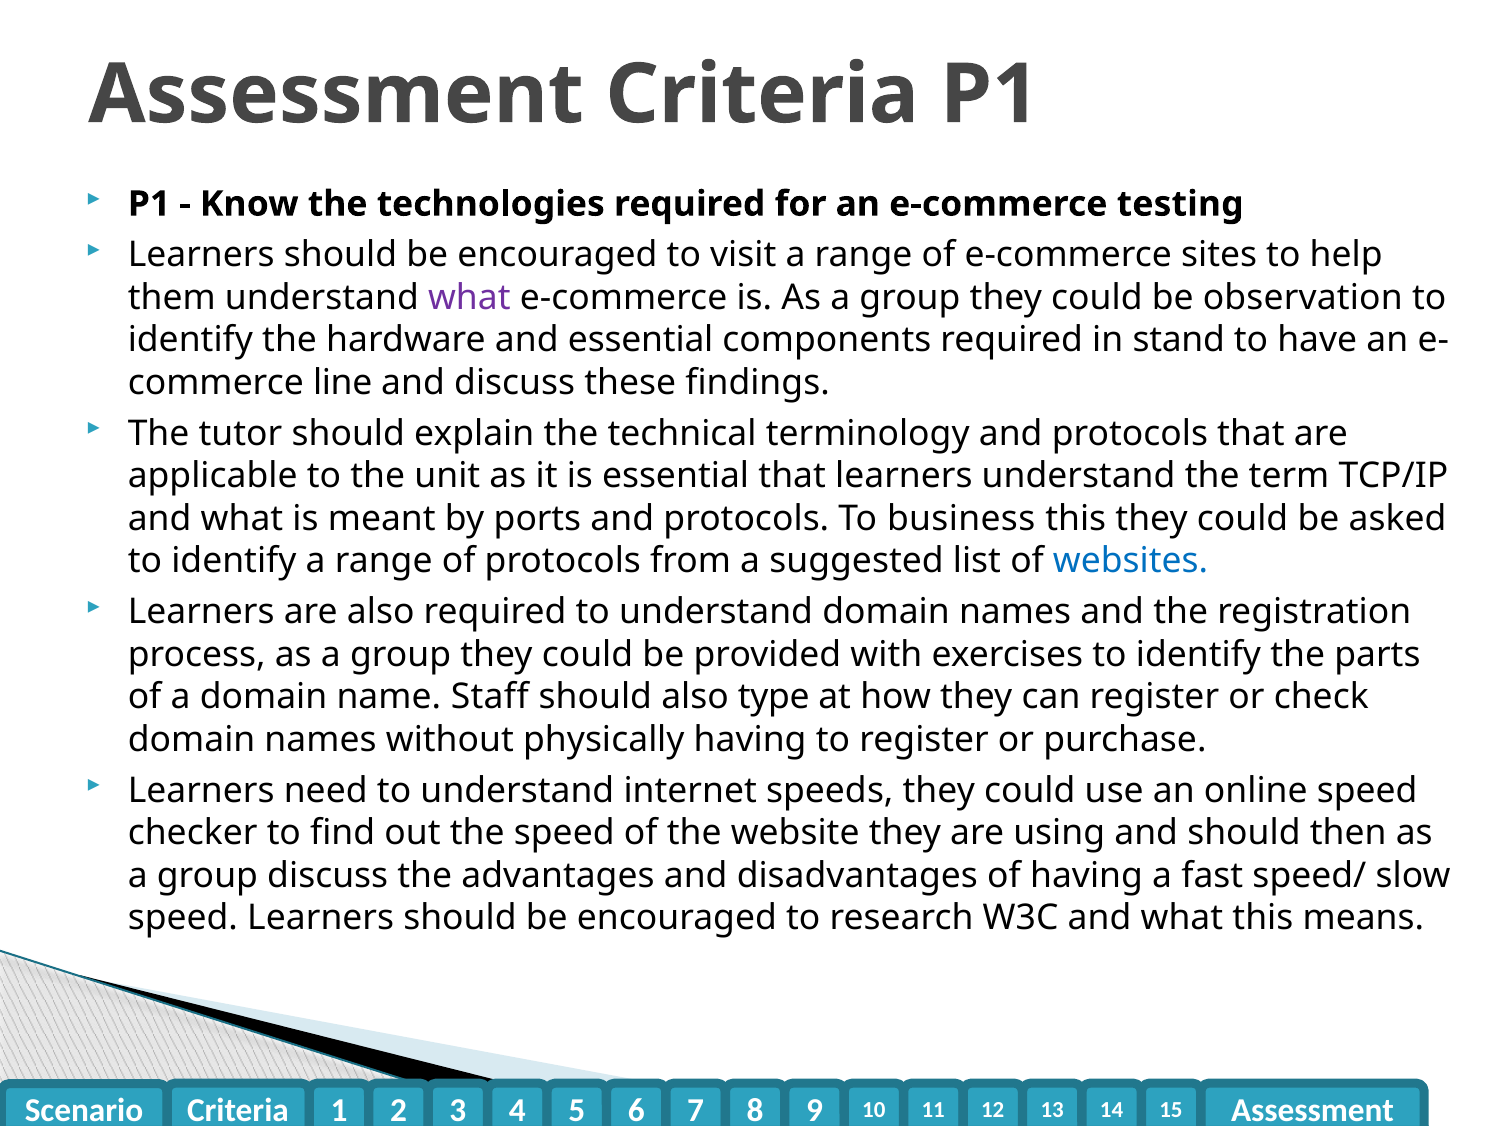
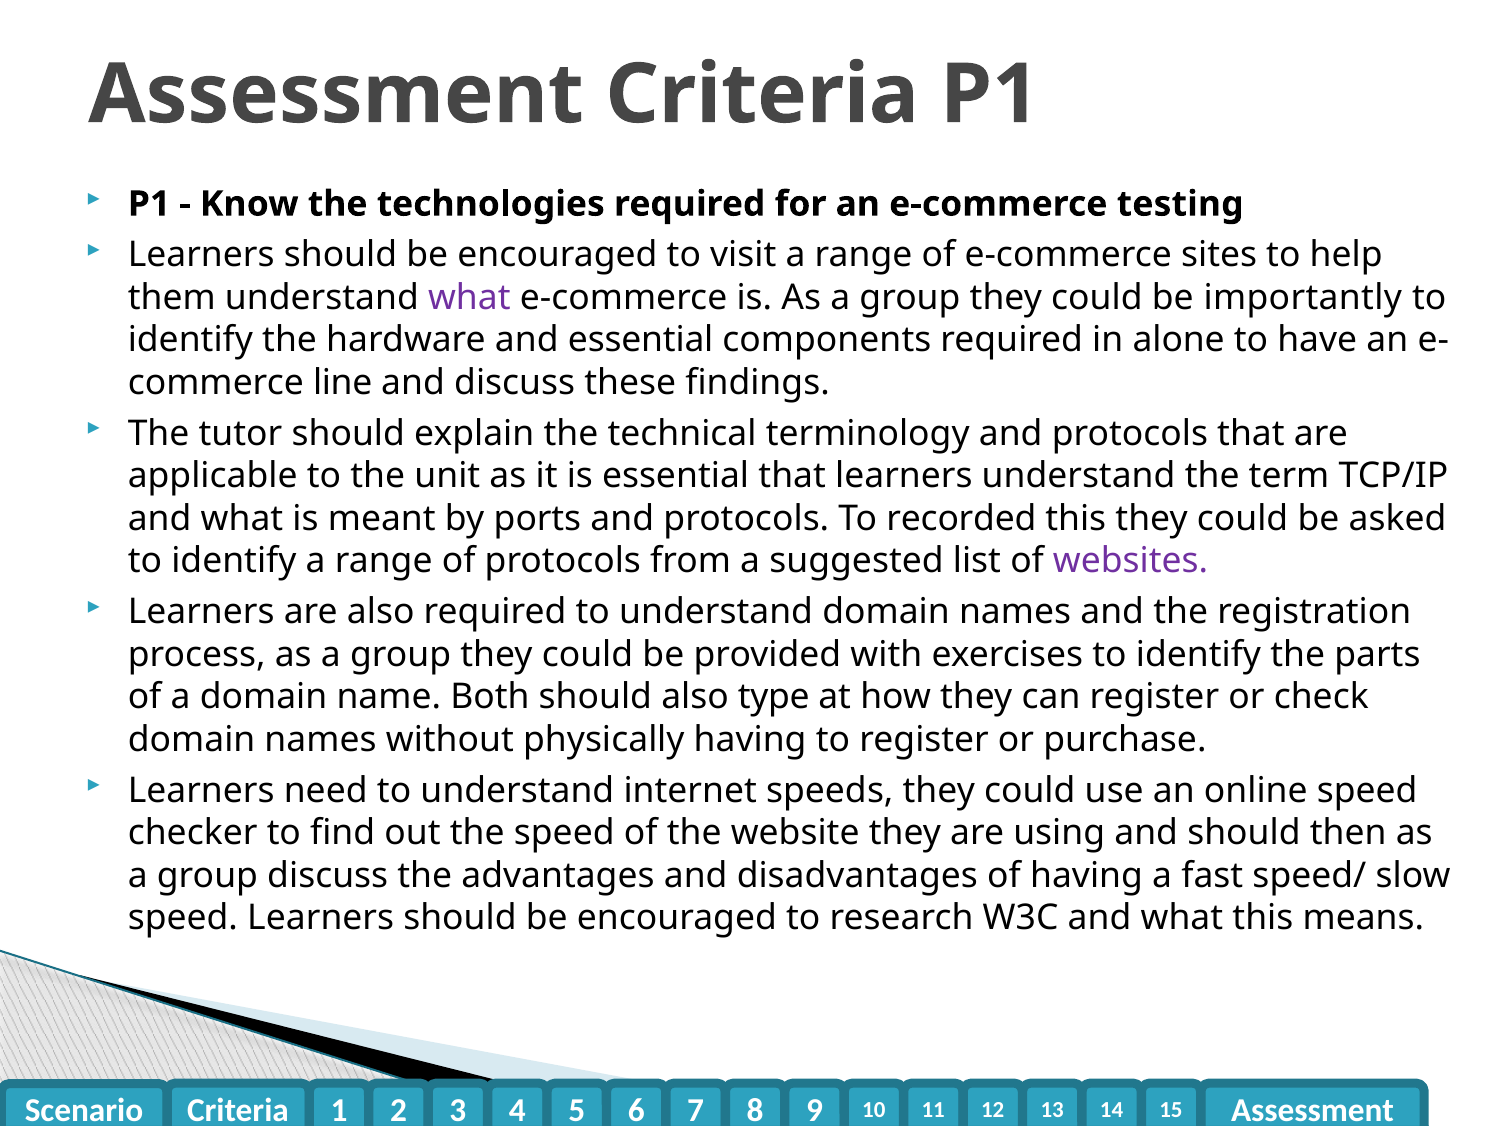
observation: observation -> importantly (1303, 297)
stand: stand -> alone (1179, 340)
business: business -> recorded (961, 518)
websites colour: blue -> purple (1131, 561)
Staff: Staff -> Both (490, 697)
